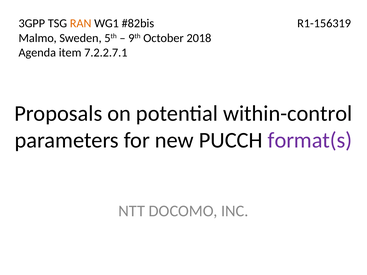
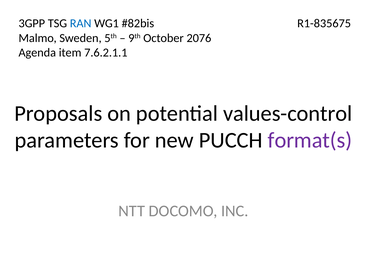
RAN colour: orange -> blue (81, 23)
R1-156319: R1-156319 -> R1-835675 (324, 23)
2018: 2018 -> 2076 (199, 38)
7.2.2.7.1: 7.2.2.7.1 -> 7.6.2.1.1 (106, 53)
within-control: within-control -> values-control (288, 114)
